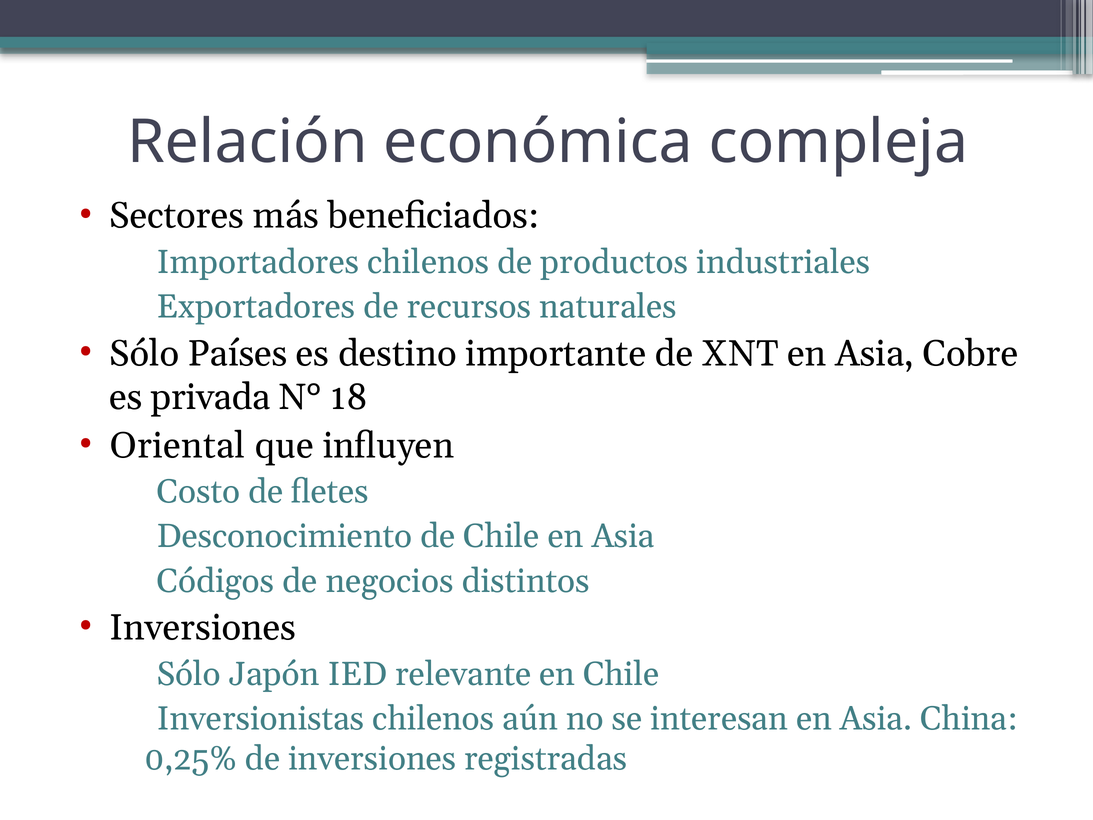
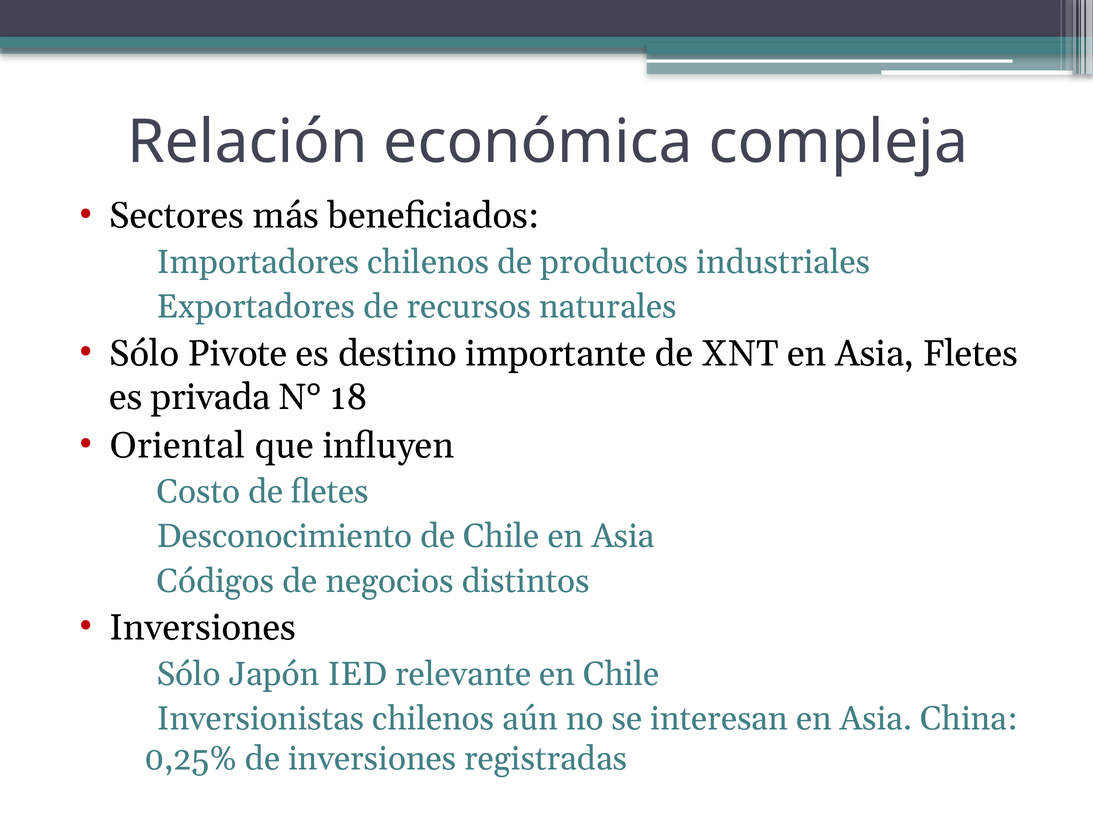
Países: Países -> Pivote (238, 353)
Asia Cobre: Cobre -> Fletes (971, 353)
